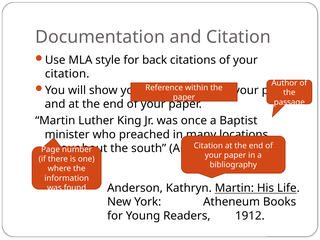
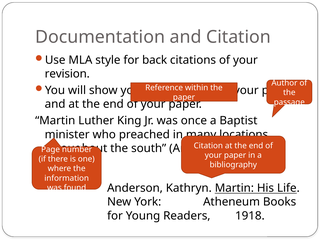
citation: citation -> revision (67, 74)
1912: 1912 -> 1918 (250, 216)
